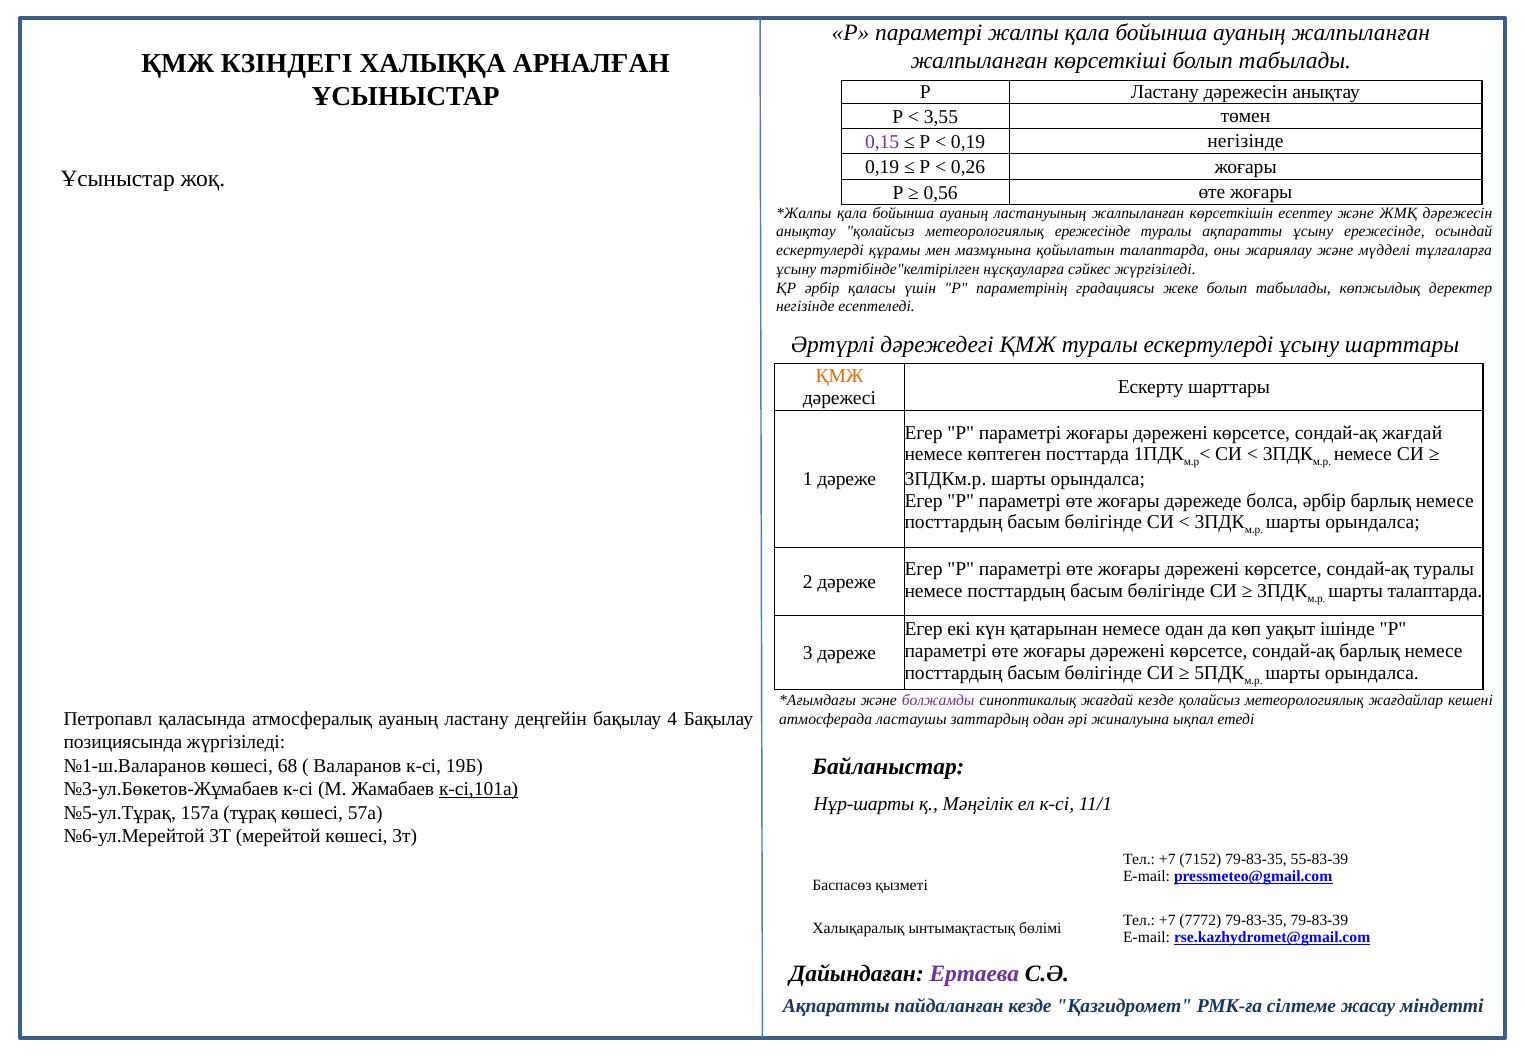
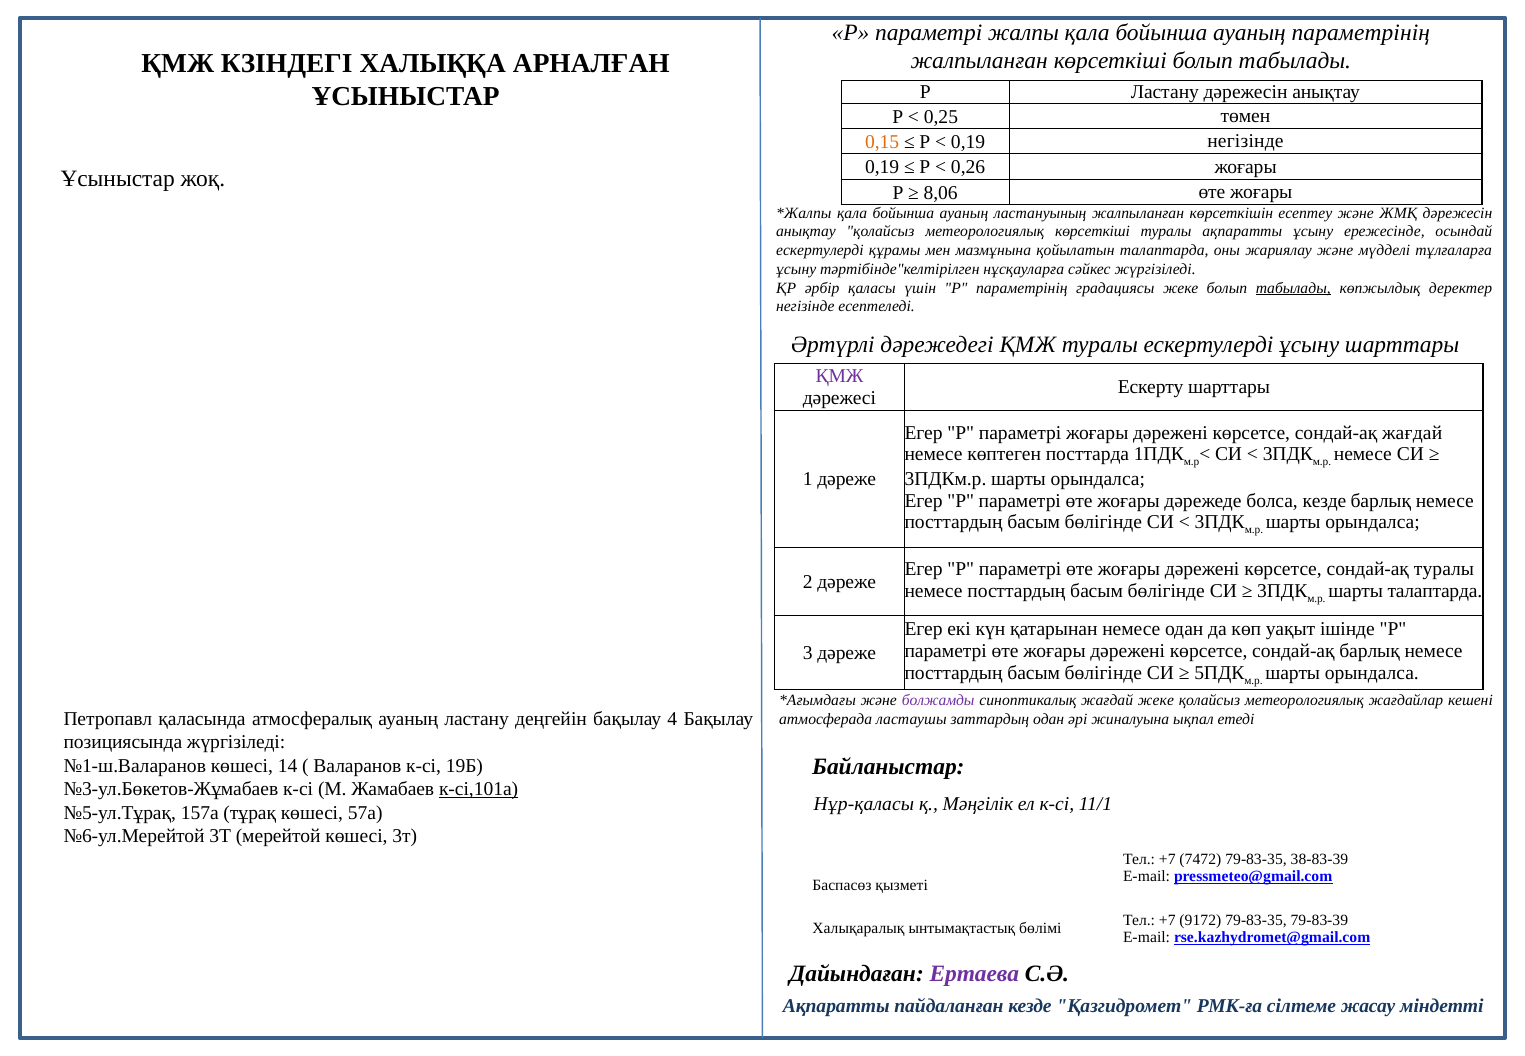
ауаның жалпыланған: жалпыланған -> параметрінің (1361, 33)
3,55: 3,55 -> 0,25 (941, 117)
0,15 colour: purple -> orange (882, 142)
0,56: 0,56 -> 8,06 (941, 193)
метеорологиялық ережесінде: ережесінде -> көрсеткіші (1093, 232)
табылады underline: none -> present (1293, 288)
ҚМЖ colour: orange -> purple (839, 376)
болса әрбір: әрбір -> кезде (1324, 500)
жағдай кезде: кезде -> жеке (1156, 700)
68: 68 -> 14 (288, 766)
Нұр-шарты: Нұр-шарты -> Нұр-қаласы (864, 804)
7152: 7152 -> 7472 (1200, 859)
55-83-39: 55-83-39 -> 38-83-39 (1319, 859)
7772: 7772 -> 9172 (1200, 920)
